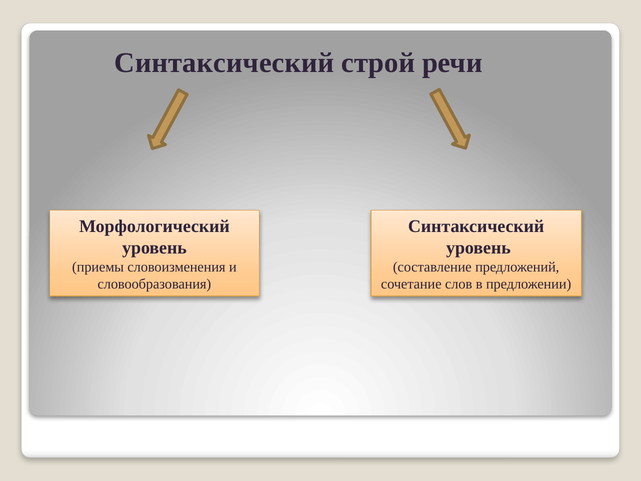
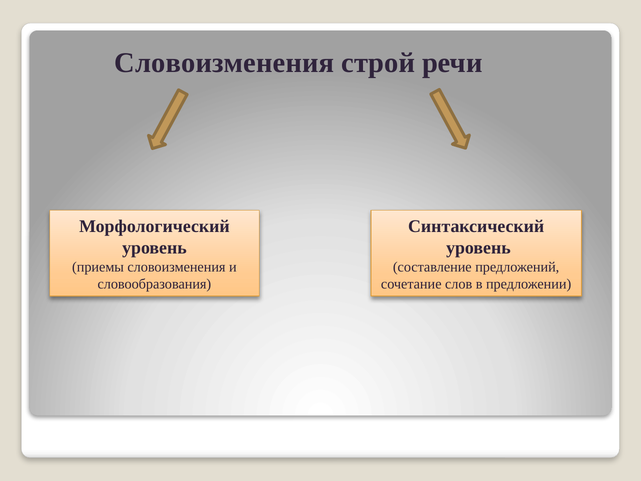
Синтаксический: Синтаксический -> Словоизменения (224, 63)
